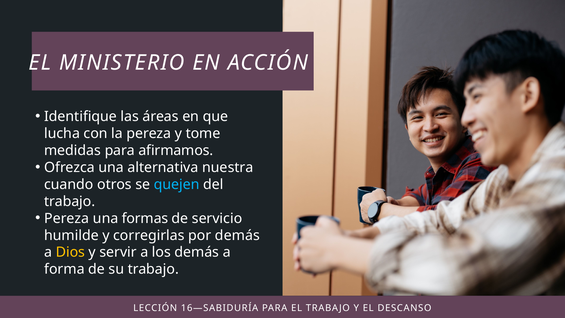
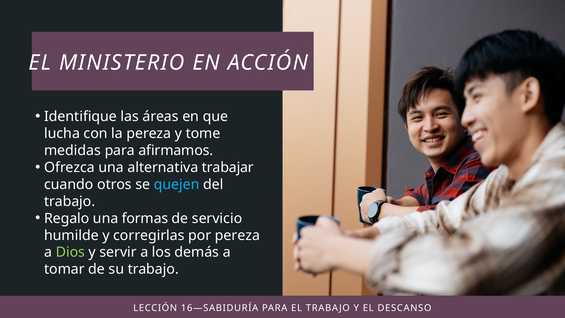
nuestra: nuestra -> trabajar (228, 167)
Pereza: Pereza -> Regalo (67, 218)
por demás: demás -> pereza (238, 235)
Dios colour: yellow -> light green (70, 252)
forma: forma -> tomar (64, 269)
